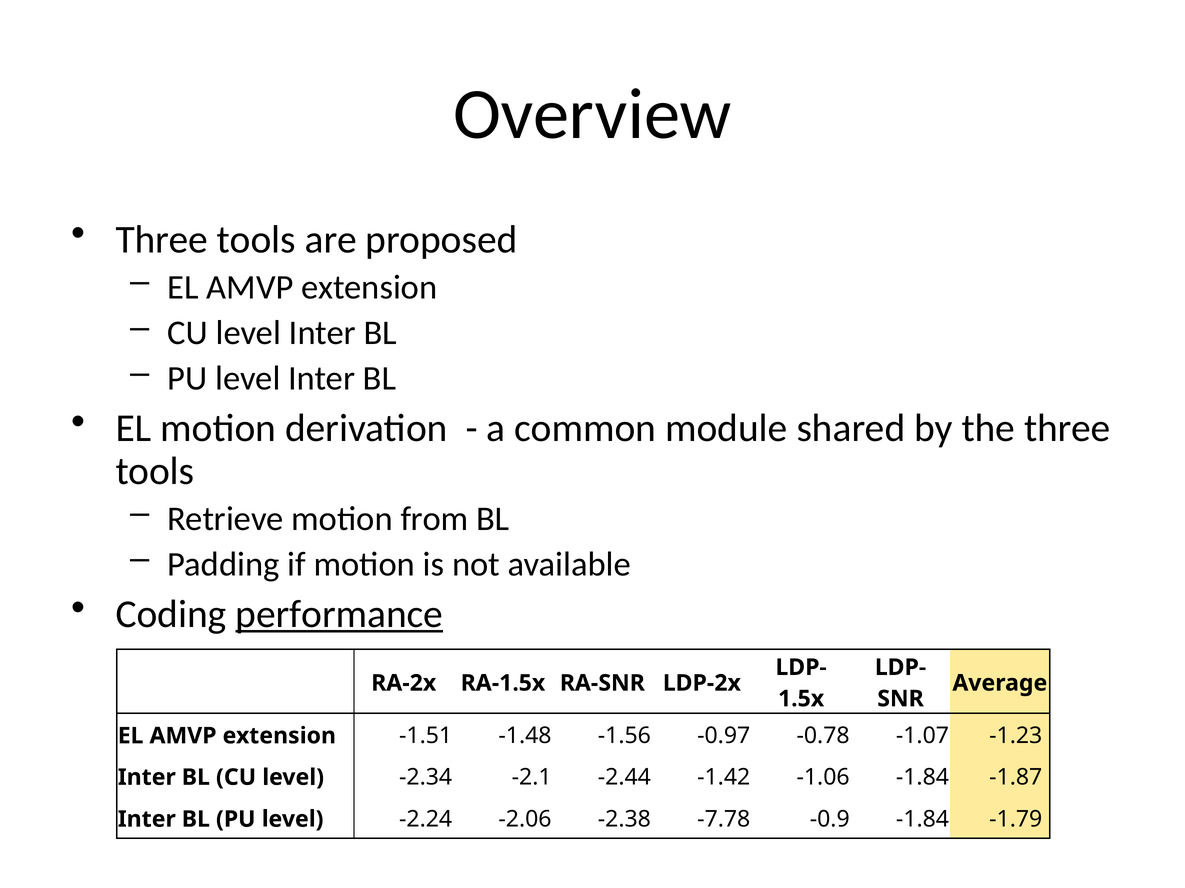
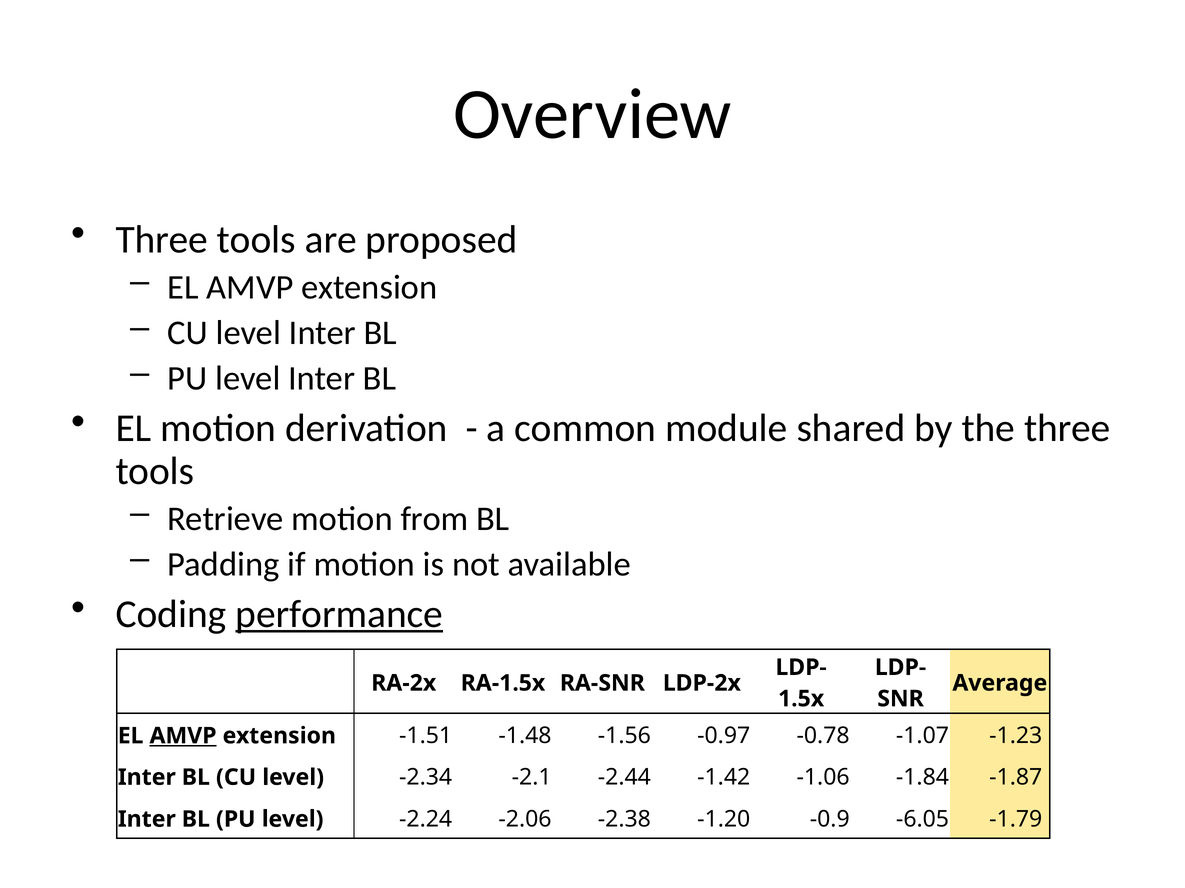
AMVP underline: none -> present (183, 736)
-7.78: -7.78 -> -1.20 (724, 820)
-0.9 -1.84: -1.84 -> -6.05 (923, 820)
